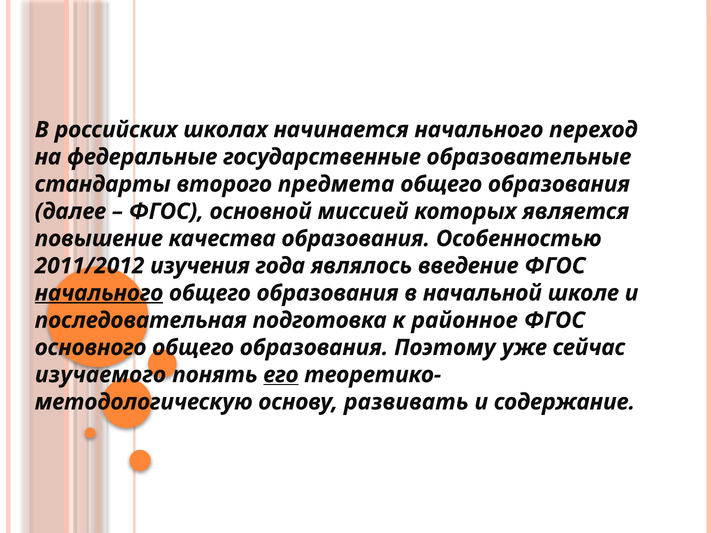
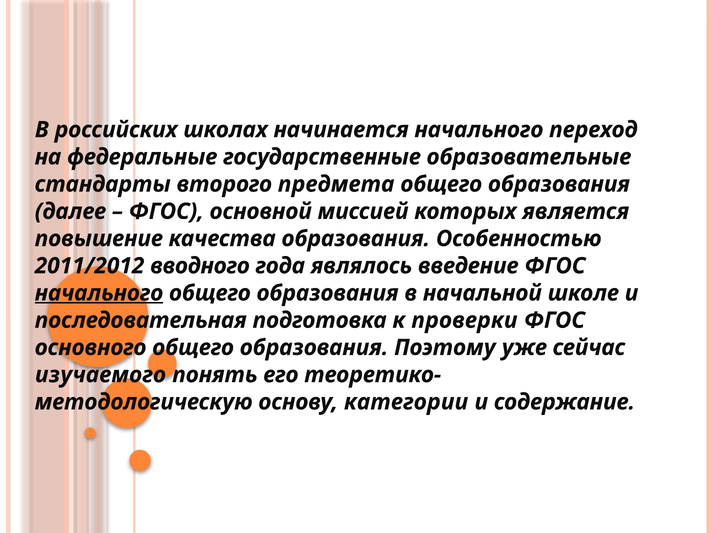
изучения: изучения -> вводного (200, 266)
районное: районное -> проверки (464, 320)
его underline: present -> none (281, 375)
развивать: развивать -> категории (406, 402)
